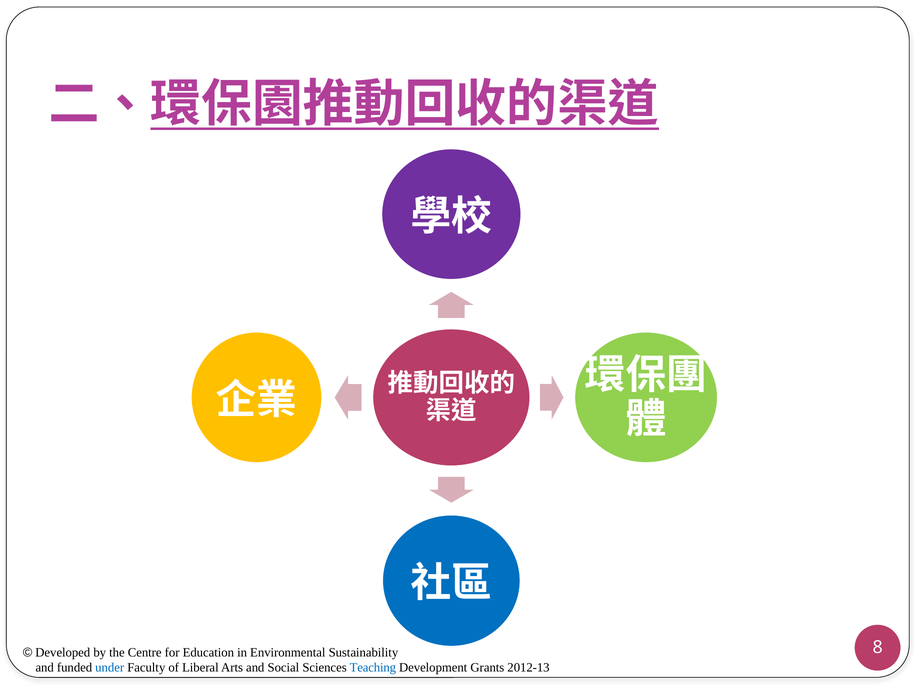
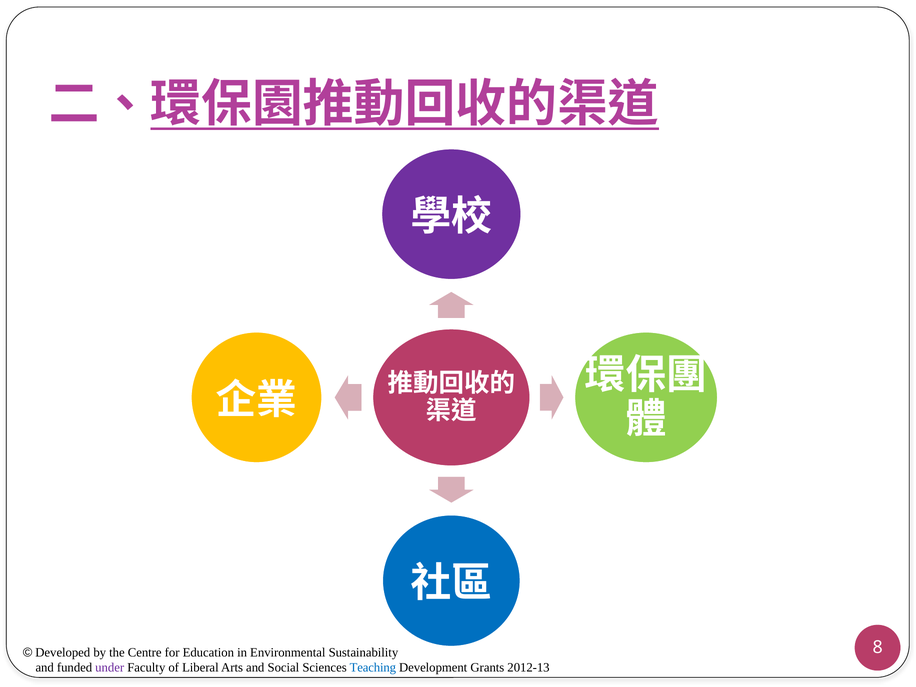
under colour: blue -> purple (110, 668)
